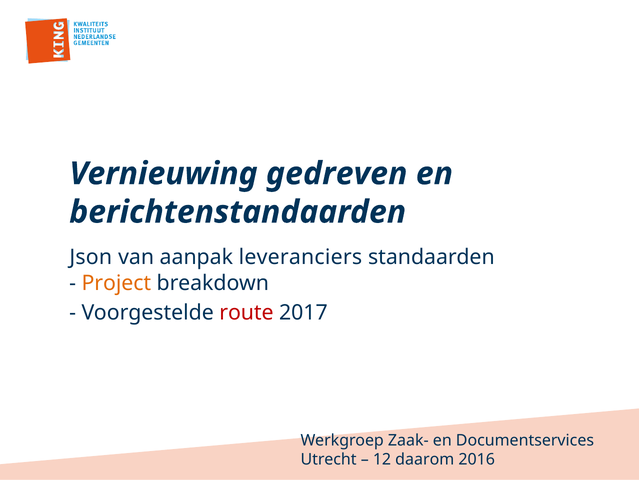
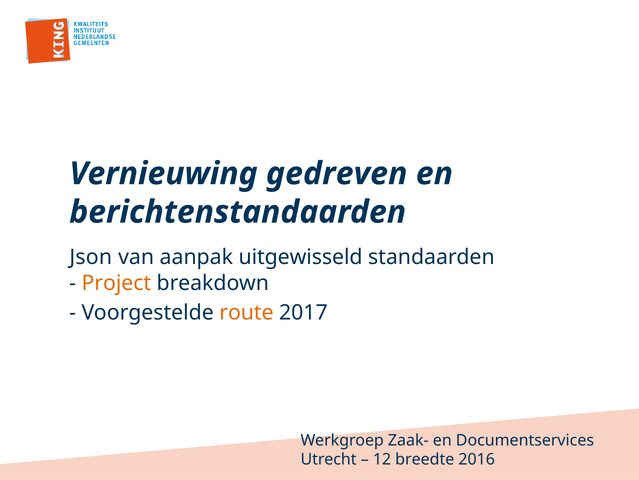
leveranciers: leveranciers -> uitgewisseld (301, 257)
route colour: red -> orange (246, 312)
daarom: daarom -> breedte (425, 459)
